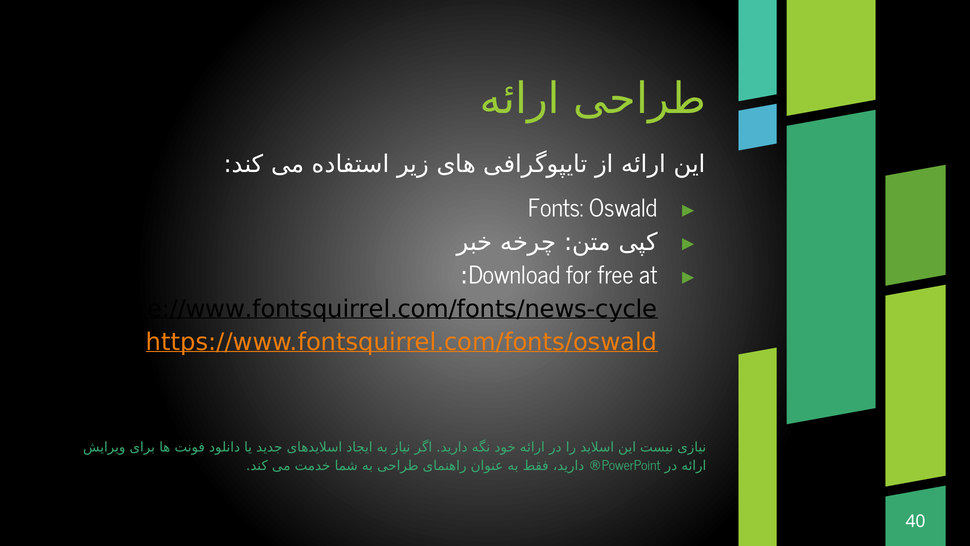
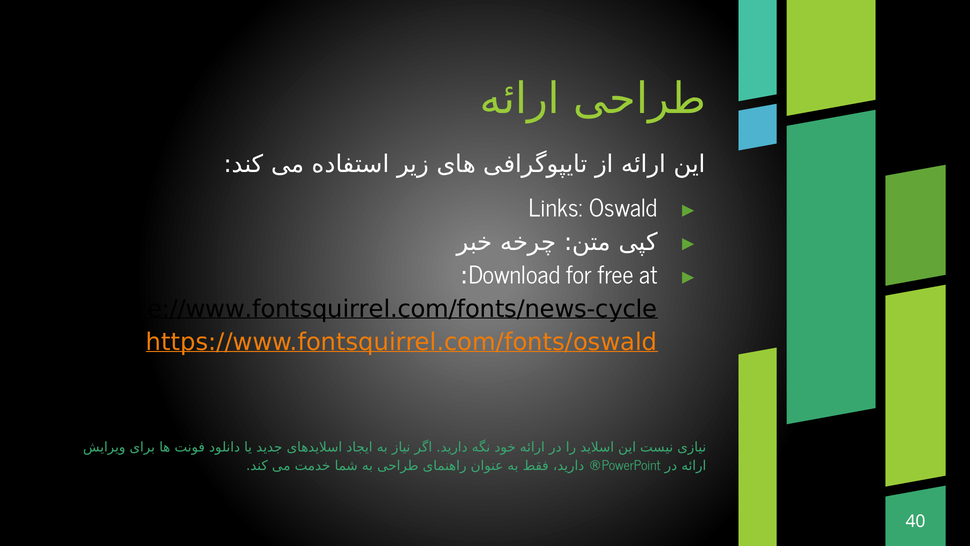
Fonts: Fonts -> Links (556, 208)
